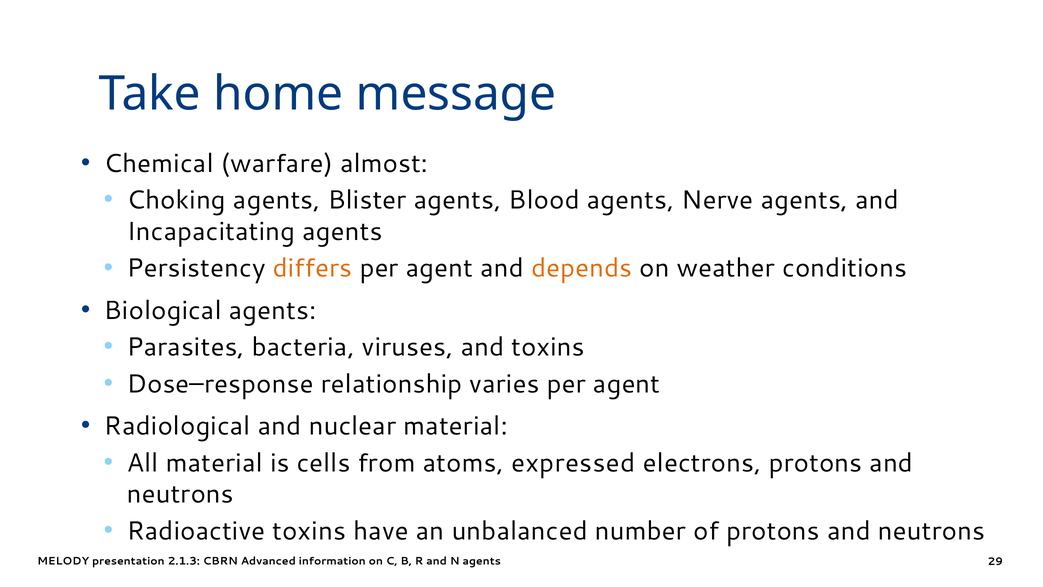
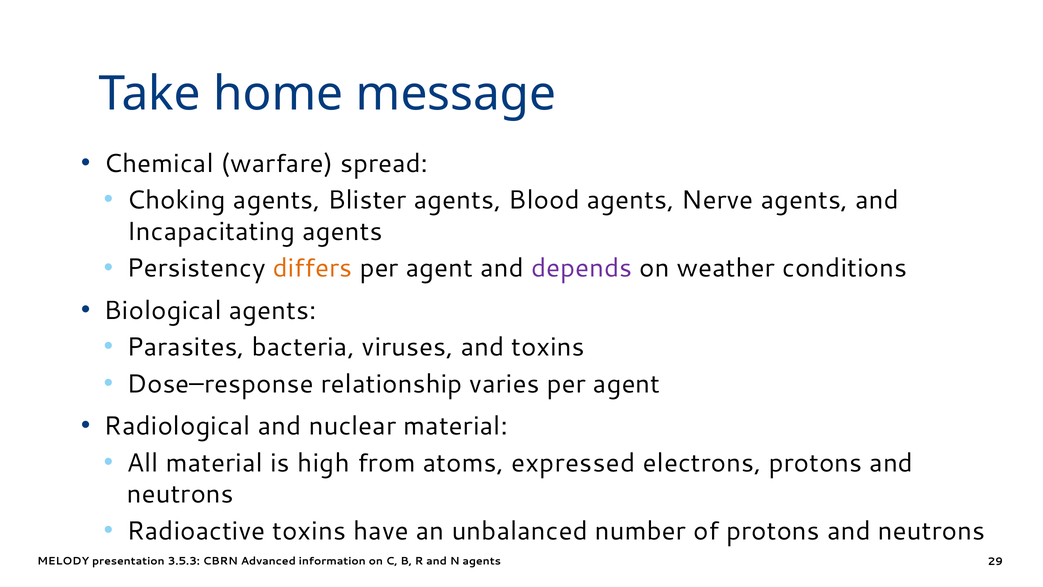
almost: almost -> spread (384, 164)
depends colour: orange -> purple (582, 268)
cells: cells -> high (323, 463)
2.1.3: 2.1.3 -> 3.5.3 (184, 561)
